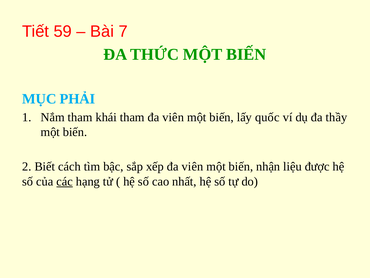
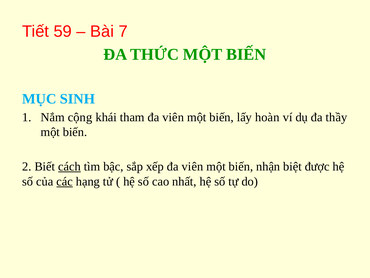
PHẢI: PHẢI -> SINH (77, 99)
Nắm tham: tham -> cộng (80, 117)
quốc: quốc -> hoàn (267, 117)
cách underline: none -> present (69, 166)
liệu: liệu -> biệt (292, 166)
